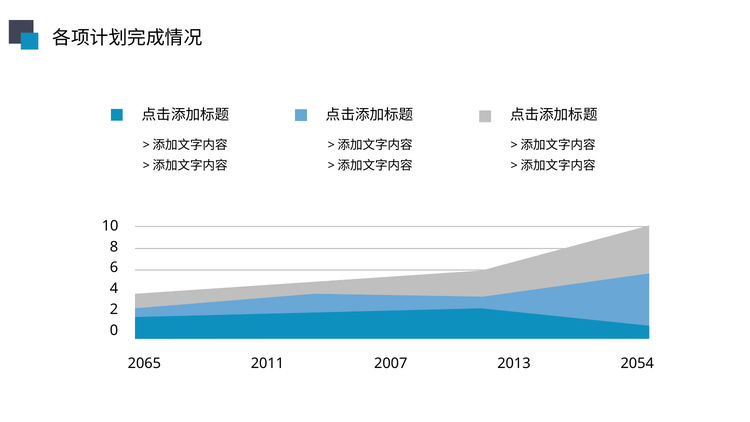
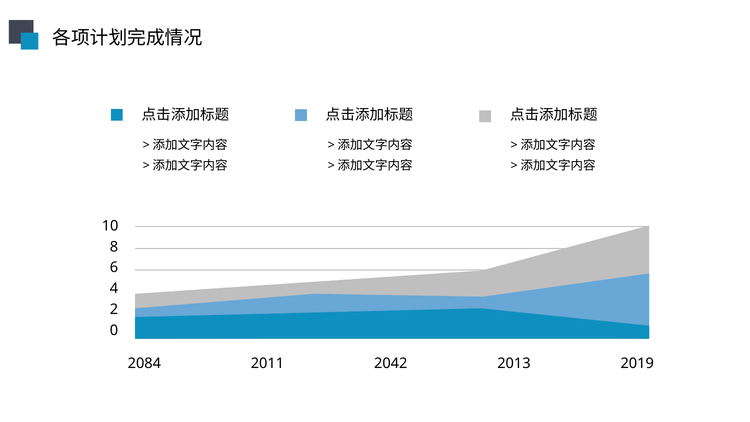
2065: 2065 -> 2084 (144, 363)
2007: 2007 -> 2042 (391, 363)
2054: 2054 -> 2019 (637, 363)
